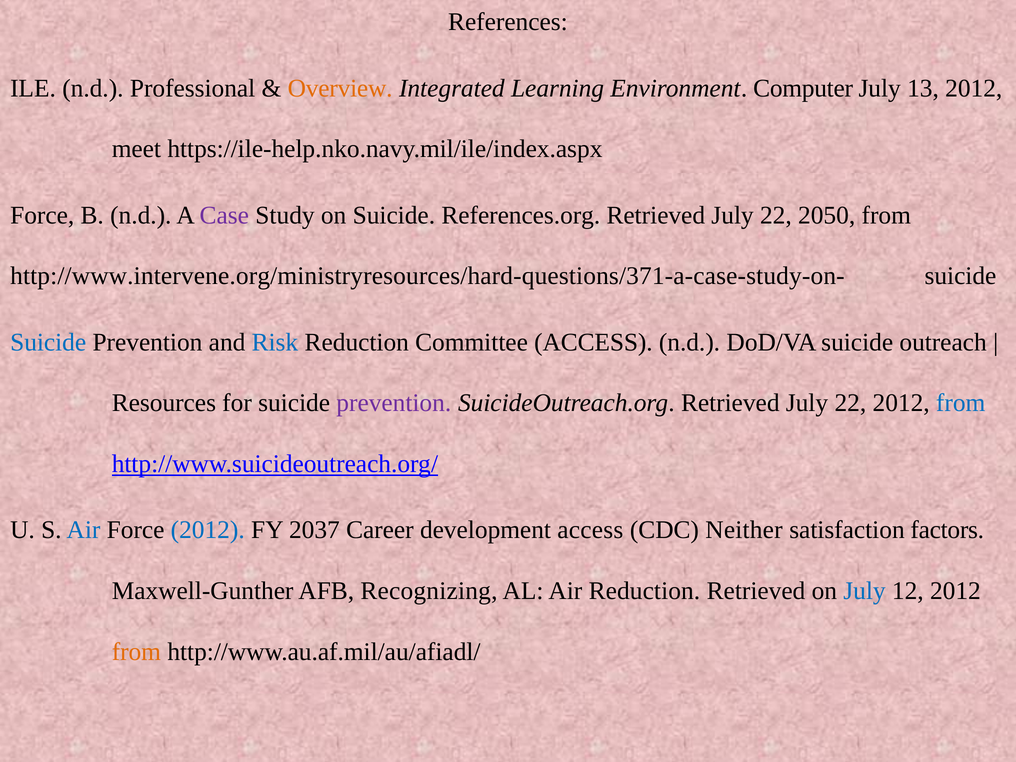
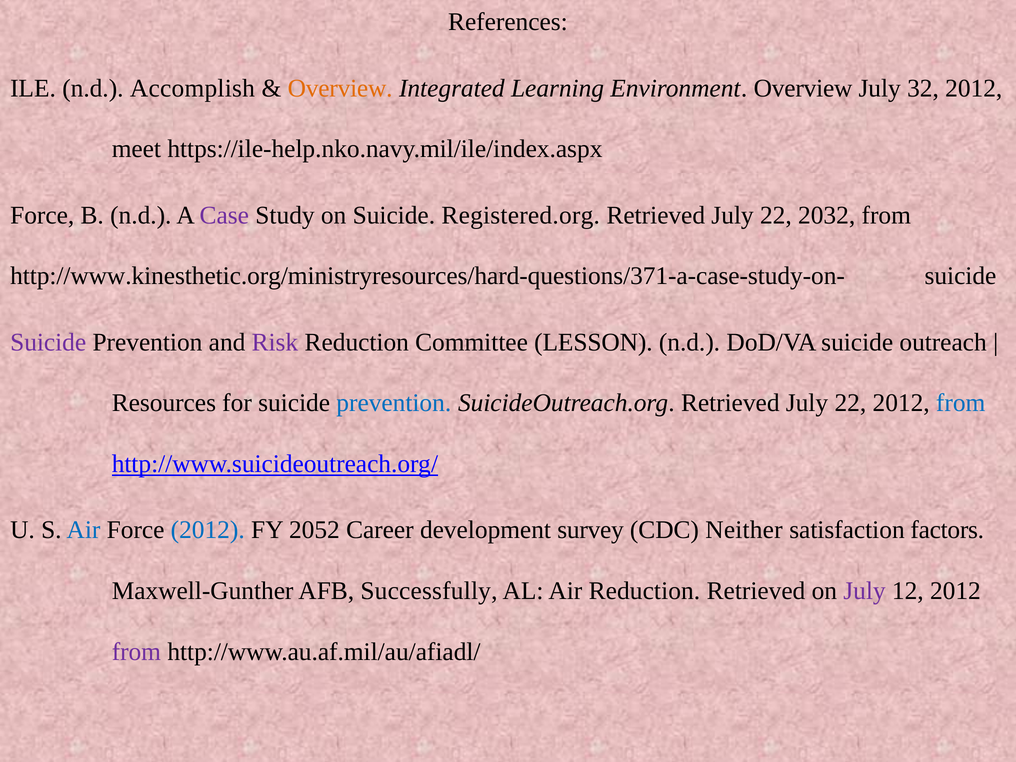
Professional: Professional -> Accomplish (192, 88)
Environment Computer: Computer -> Overview (803, 88)
13: 13 -> 32 (923, 88)
References.org: References.org -> Registered.org (521, 215)
2050: 2050 -> 2032 (827, 215)
http://www.intervene.org/ministryresources/hard-questions/371-a-case-study-on-: http://www.intervene.org/ministryresources/hard-questions/371-a-case-study-on- -> http://www.kinesthetic.org/ministryresources/hard-questions/371-a-case-study-on- (428, 276)
Suicide colour: blue -> purple (48, 342)
Risk colour: blue -> purple (275, 342)
Committee ACCESS: ACCESS -> LESSON (593, 342)
prevention colour: purple -> blue (394, 403)
2037: 2037 -> 2052 (314, 530)
development access: access -> survey (591, 530)
Recognizing: Recognizing -> Successfully (429, 591)
July colour: blue -> purple (864, 591)
from colour: orange -> purple (136, 652)
